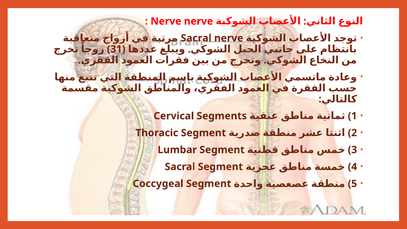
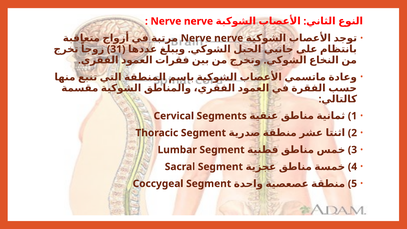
Sacral: Sacral -> Nerve (196, 38)
